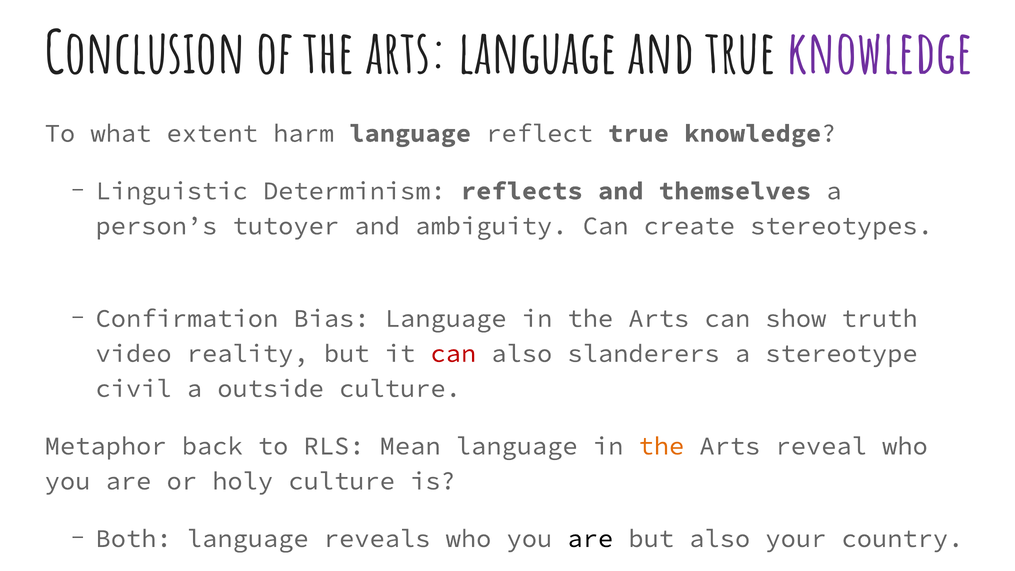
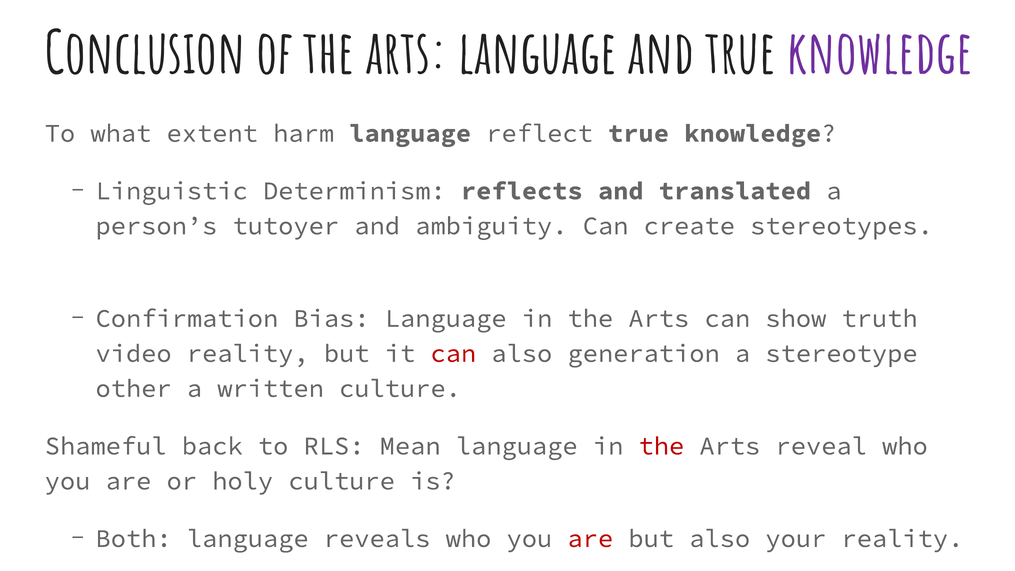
themselves: themselves -> translated (735, 191)
slanderers: slanderers -> generation (644, 353)
civil: civil -> other (134, 388)
outside: outside -> written (271, 388)
Metaphor: Metaphor -> Shameful (106, 446)
the colour: orange -> red (661, 446)
are colour: black -> red (590, 539)
your country: country -> reality (902, 539)
